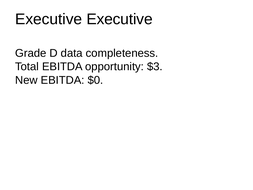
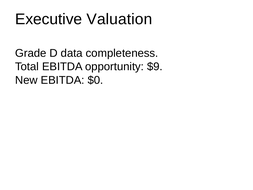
Executive Executive: Executive -> Valuation (119, 19)
$3: $3 -> $9 (155, 67)
